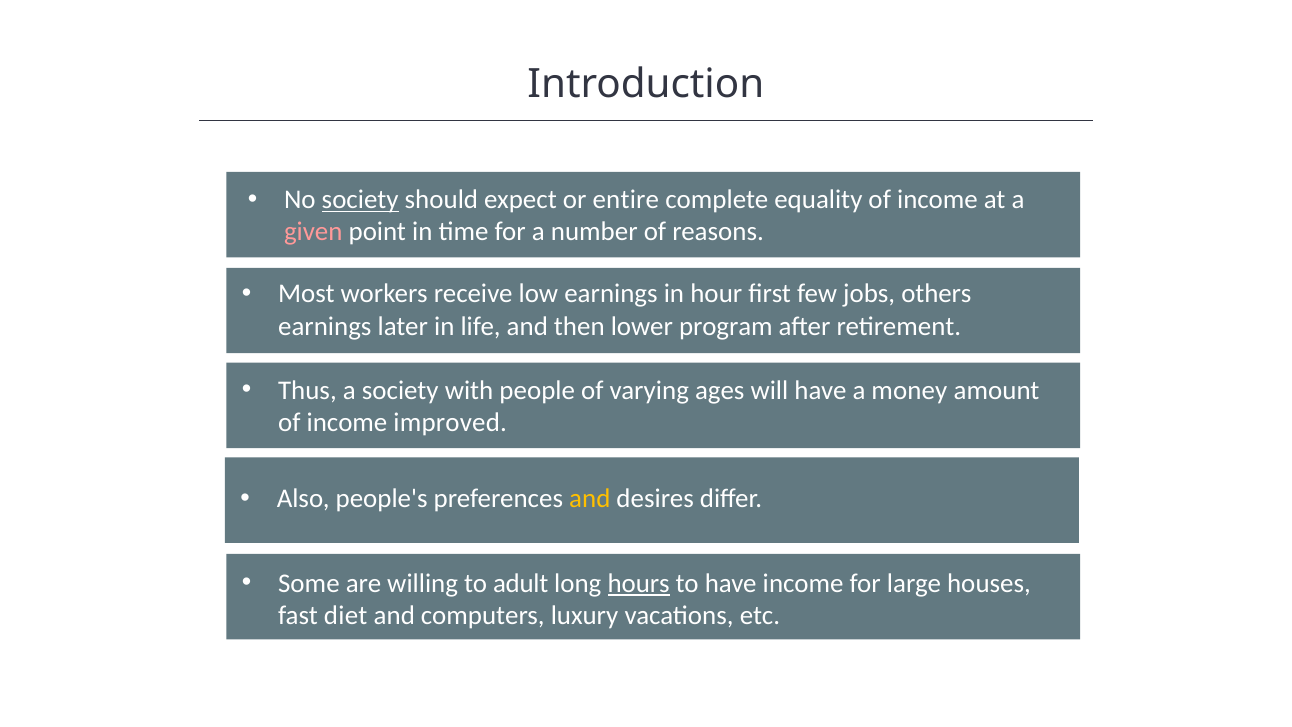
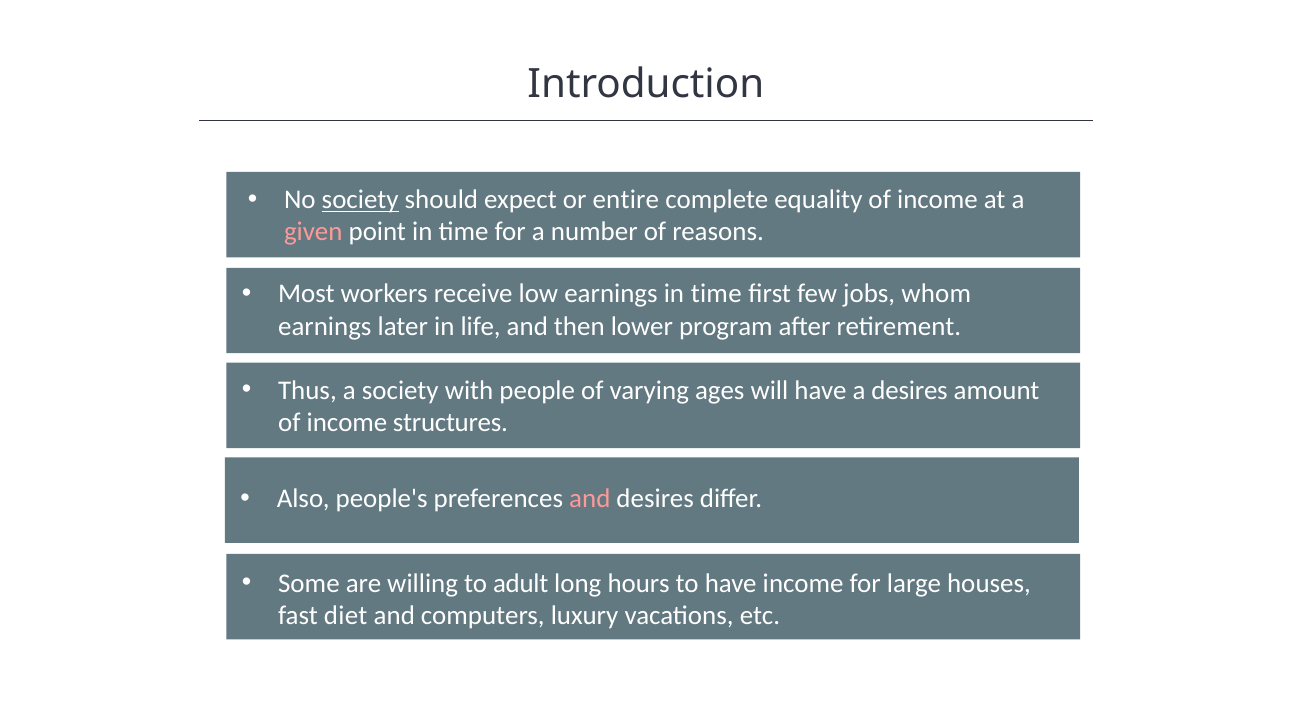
earnings in hour: hour -> time (716, 294)
others: others -> whom (936, 294)
a money: money -> desires (910, 390)
improved: improved -> structures (450, 423)
and colour: yellow -> pink (590, 499)
hours underline: present -> none (639, 583)
